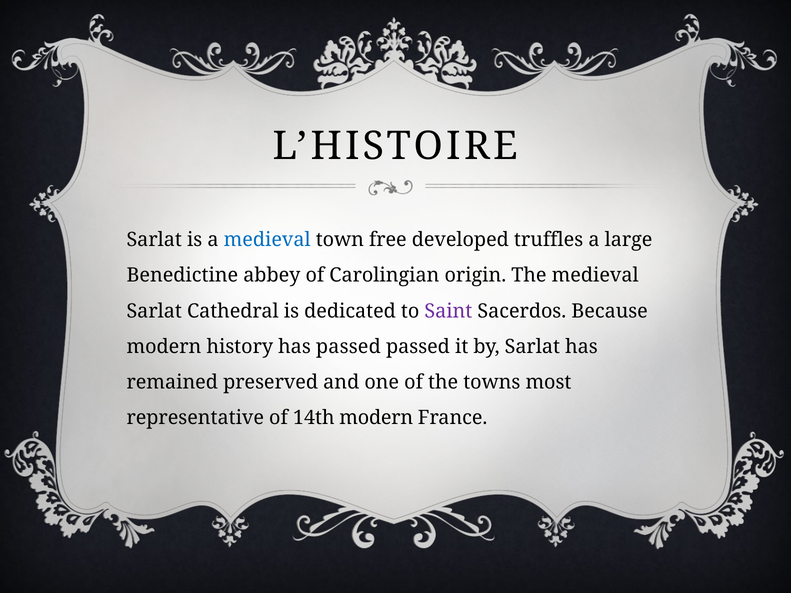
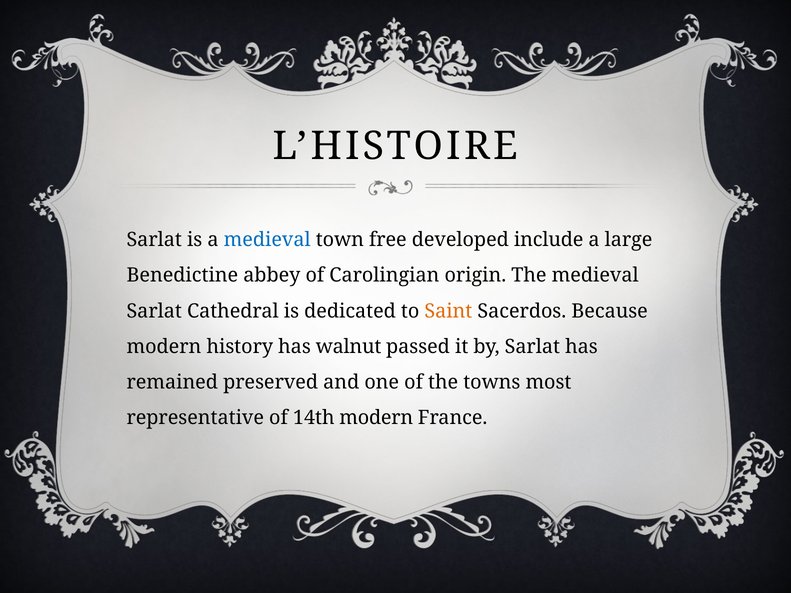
truffles: truffles -> include (549, 240)
Saint colour: purple -> orange (448, 311)
has passed: passed -> walnut (349, 347)
